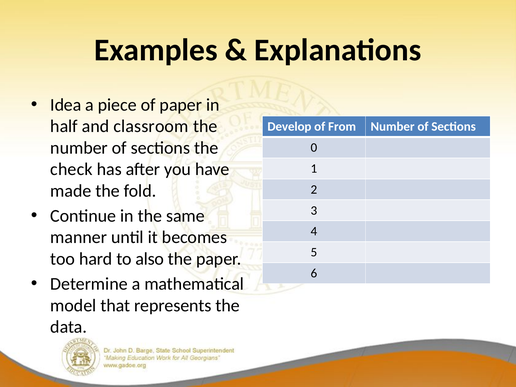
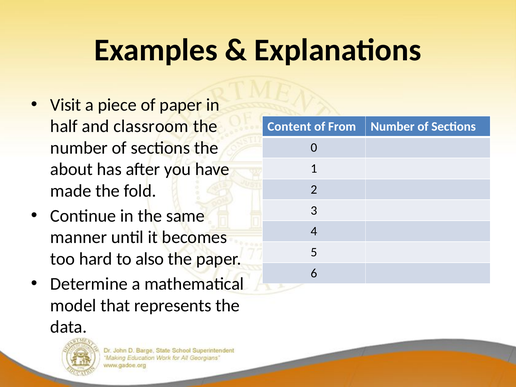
Idea: Idea -> Visit (66, 105)
Develop: Develop -> Content (289, 127)
check: check -> about (72, 169)
